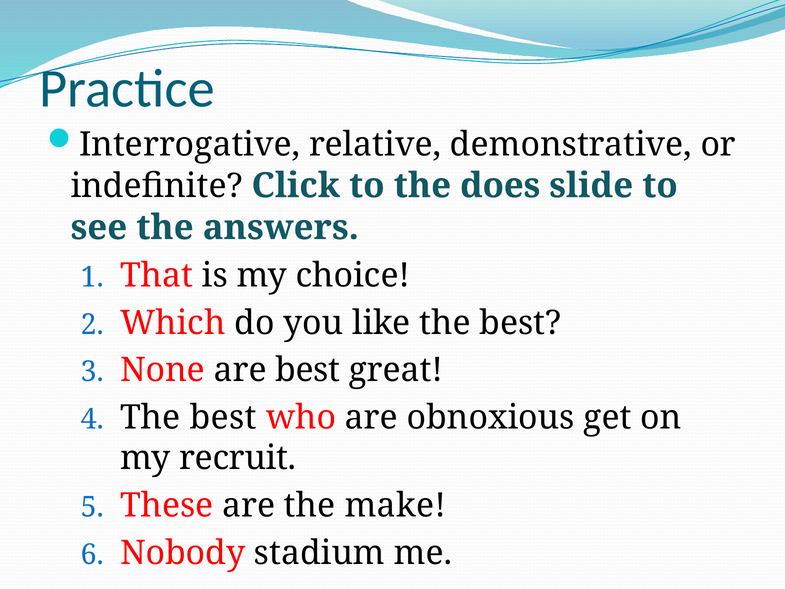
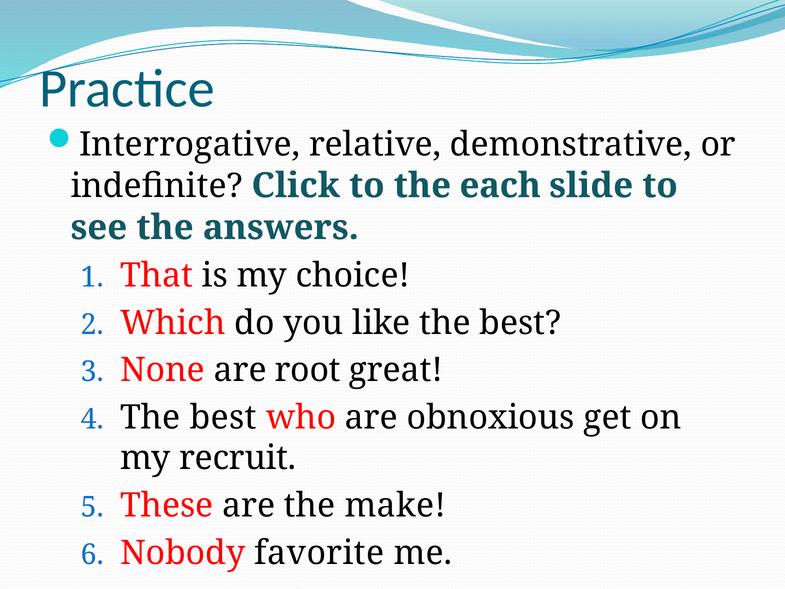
does: does -> each (500, 186)
are best: best -> root (308, 370)
stadium: stadium -> favorite (319, 553)
